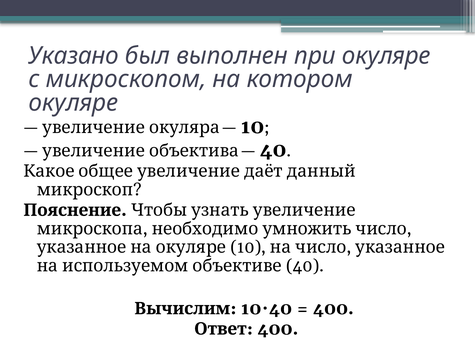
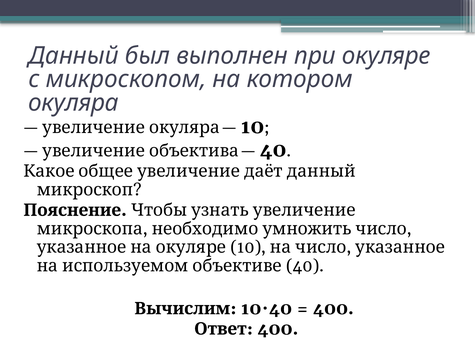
Указано: Указано -> Данный (74, 56)
окуляре: окуляре -> окуляра (73, 102)
